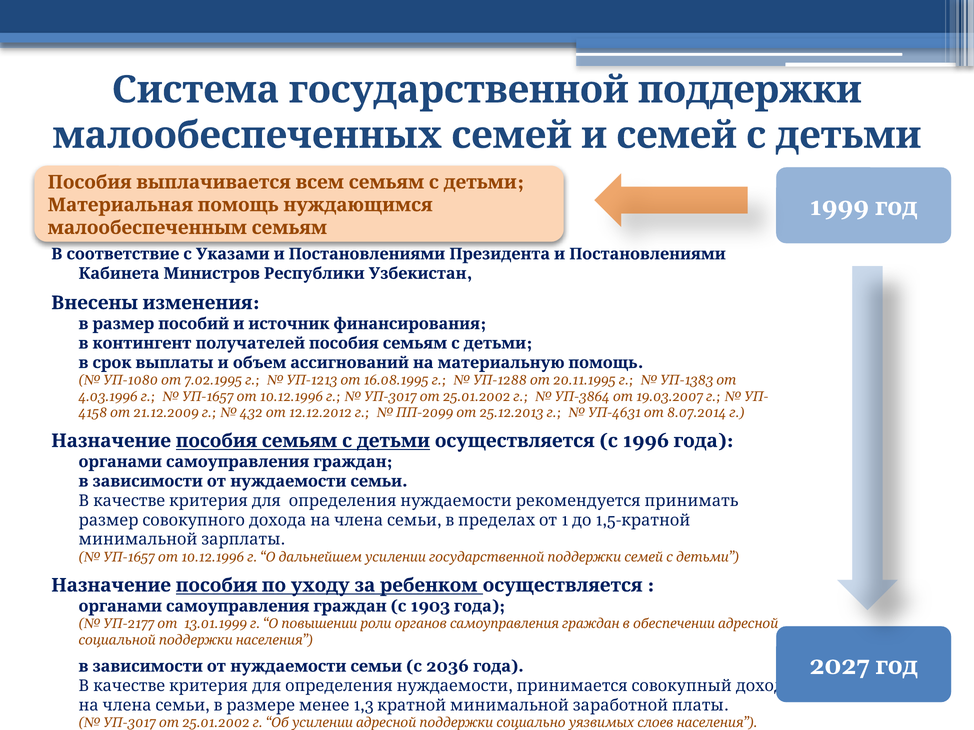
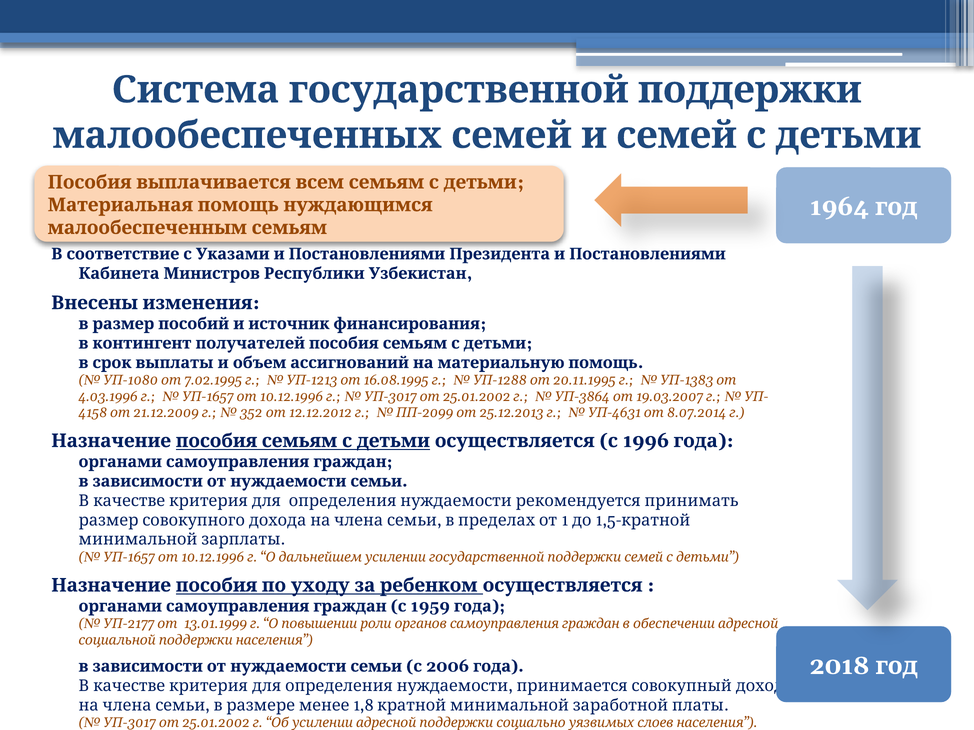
1999: 1999 -> 1964 (839, 207)
432: 432 -> 352 (251, 413)
1903: 1903 -> 1959 (430, 607)
2027: 2027 -> 2018 (839, 666)
2036: 2036 -> 2006 (448, 667)
1,3: 1,3 -> 1,8 (364, 706)
